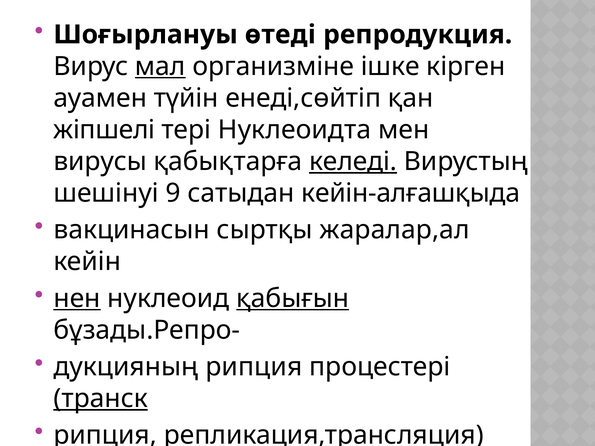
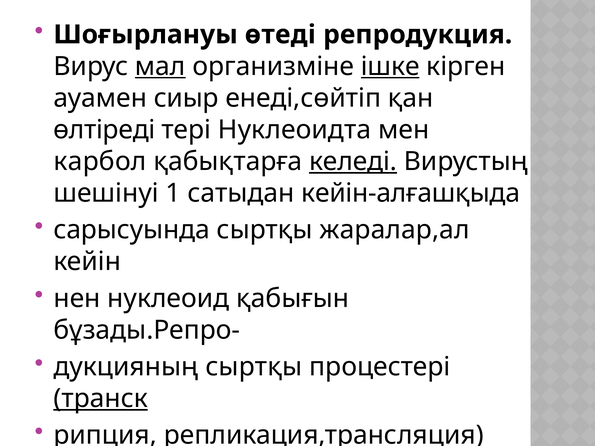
ішке underline: none -> present (390, 66)
түйін: түйін -> сиыр (186, 98)
жіпшелі: жіпшелі -> өлтіреді (104, 130)
вирусы: вирусы -> карбол (100, 162)
9: 9 -> 1 (173, 193)
вакцинасын: вакцинасын -> сарысуында (132, 230)
нен underline: present -> none (77, 298)
қабығын underline: present -> none (293, 298)
дукцияның рипция: рипция -> сыртқы (254, 367)
